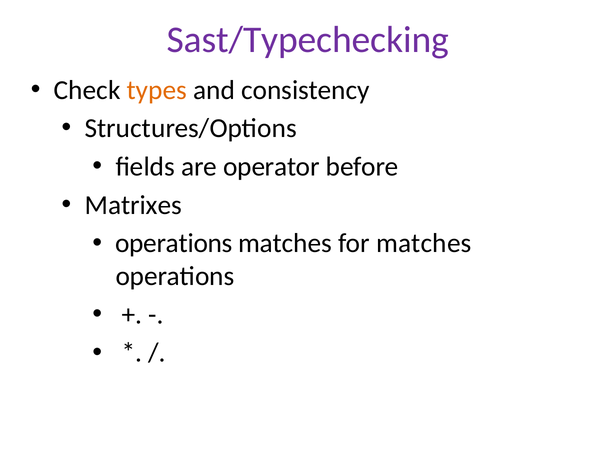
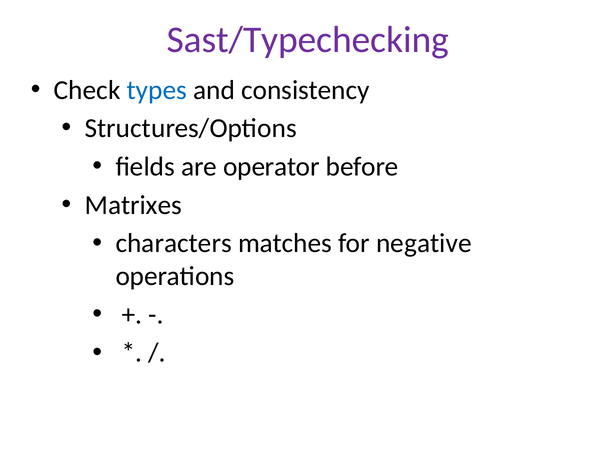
types colour: orange -> blue (157, 90)
operations: operations -> characters (174, 243)
for matches: matches -> negative (424, 243)
